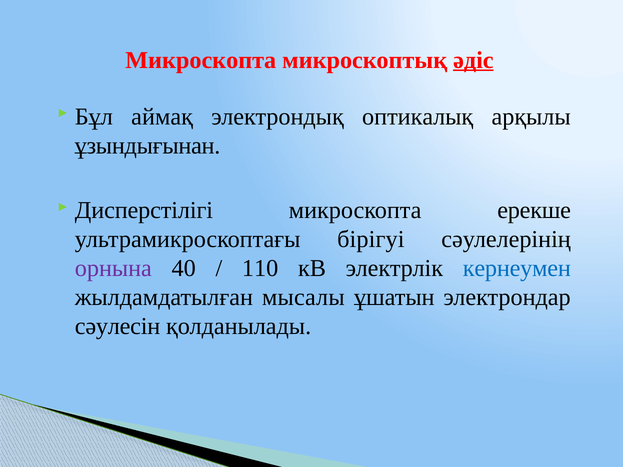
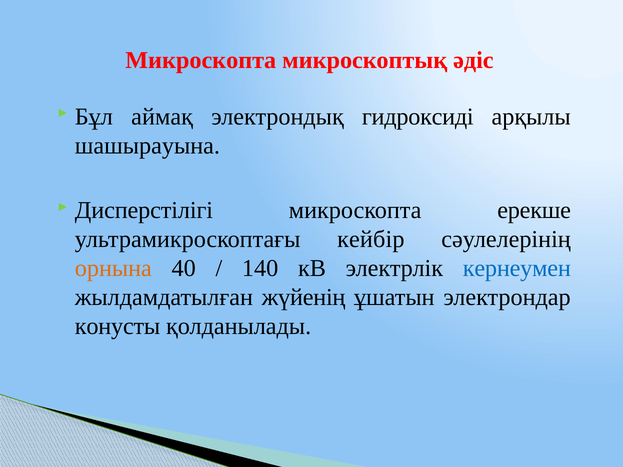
әдіс underline: present -> none (473, 60)
оптикалық: оптикалық -> гидроксиді (418, 117)
ұзындығынан: ұзындығынан -> шашырауына (147, 146)
бірігуі: бірігуі -> кейбір (371, 240)
орнына colour: purple -> orange (113, 269)
110: 110 -> 140 (260, 269)
мысалы: мысалы -> жүйенің (304, 298)
сәулесін: сәулесін -> конусты (118, 327)
